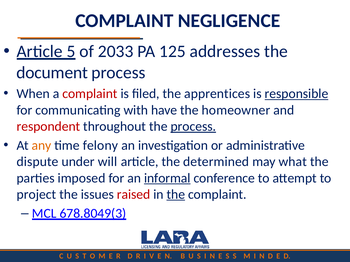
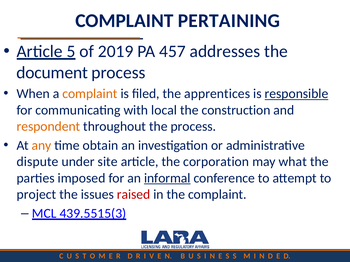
NEGLIGENCE: NEGLIGENCE -> PERTAINING (229, 21)
2033: 2033 -> 2019 (116, 51)
125: 125 -> 457 (172, 51)
complaint colour: red -> orange (90, 94)
have: have -> local (164, 110)
homeowner: homeowner -> construction (236, 110)
respondent colour: red -> orange (48, 127)
process underline: present -> none (193, 127)
felony: felony -> obtain (100, 146)
will: will -> site (108, 162)
determined: determined -> corporation (216, 162)
the underline: present -> none (176, 195)
678.8049(3: 678.8049(3 -> 439.5515(3 (93, 214)
